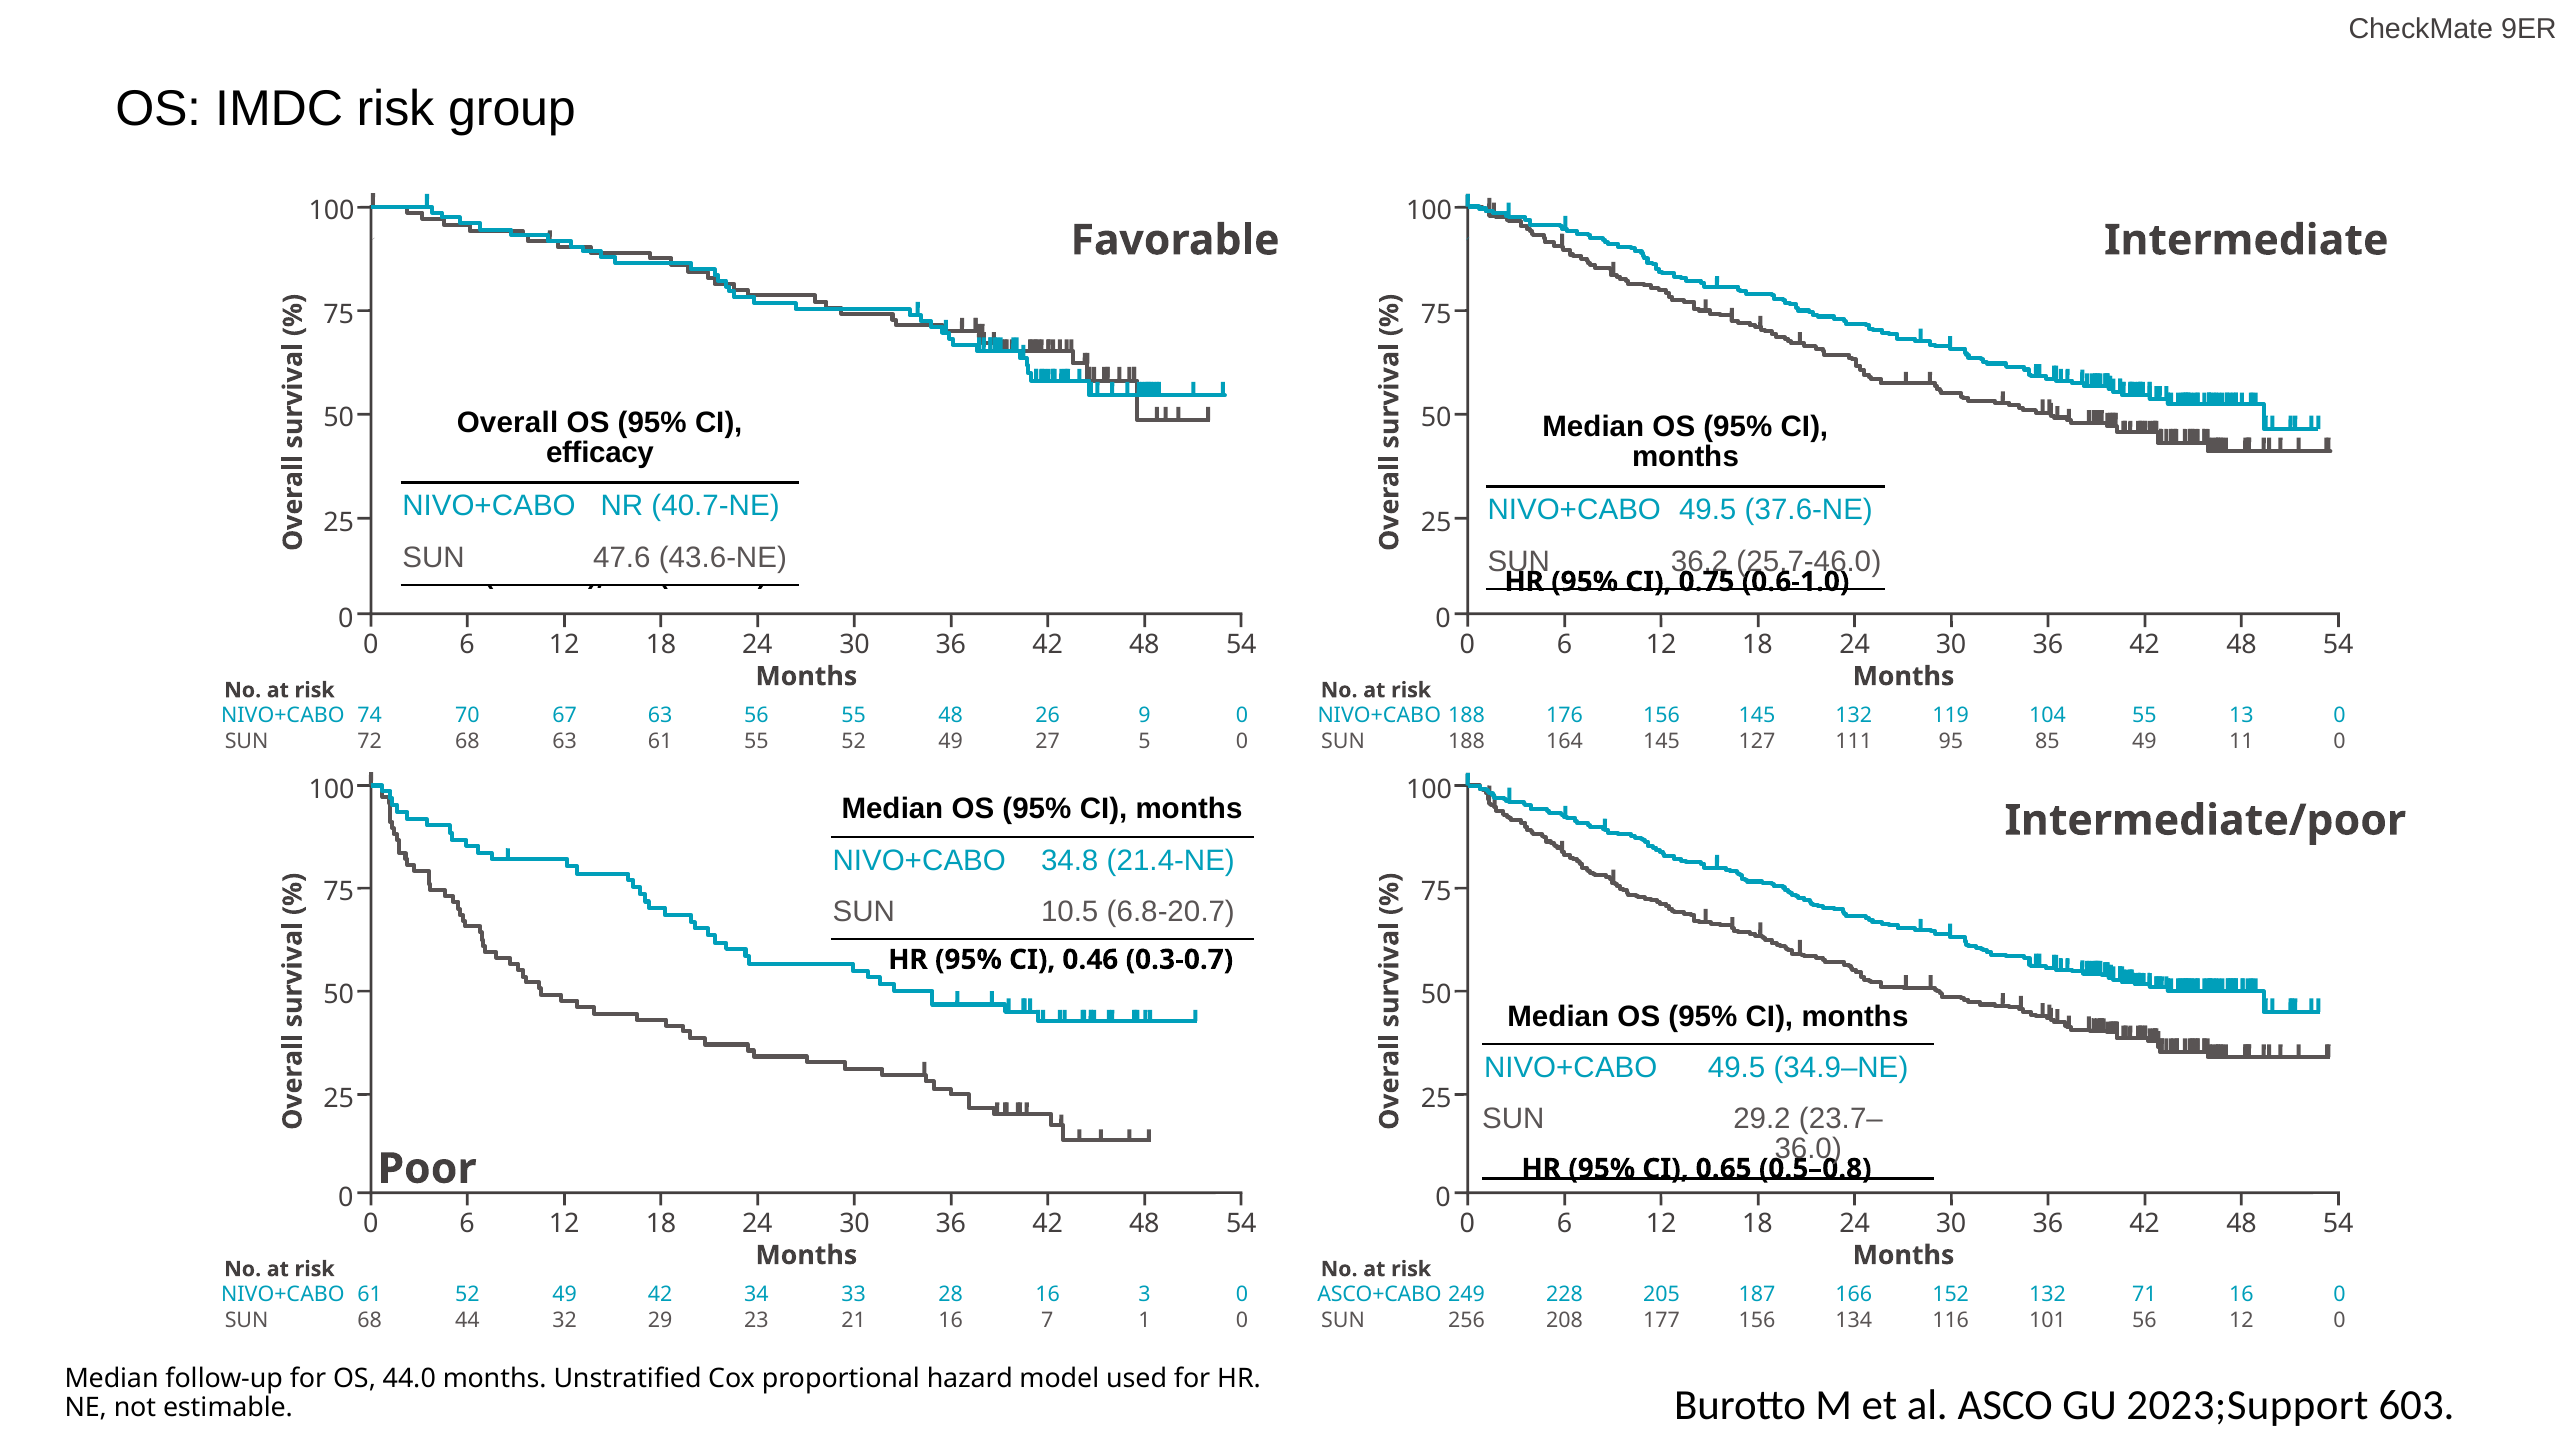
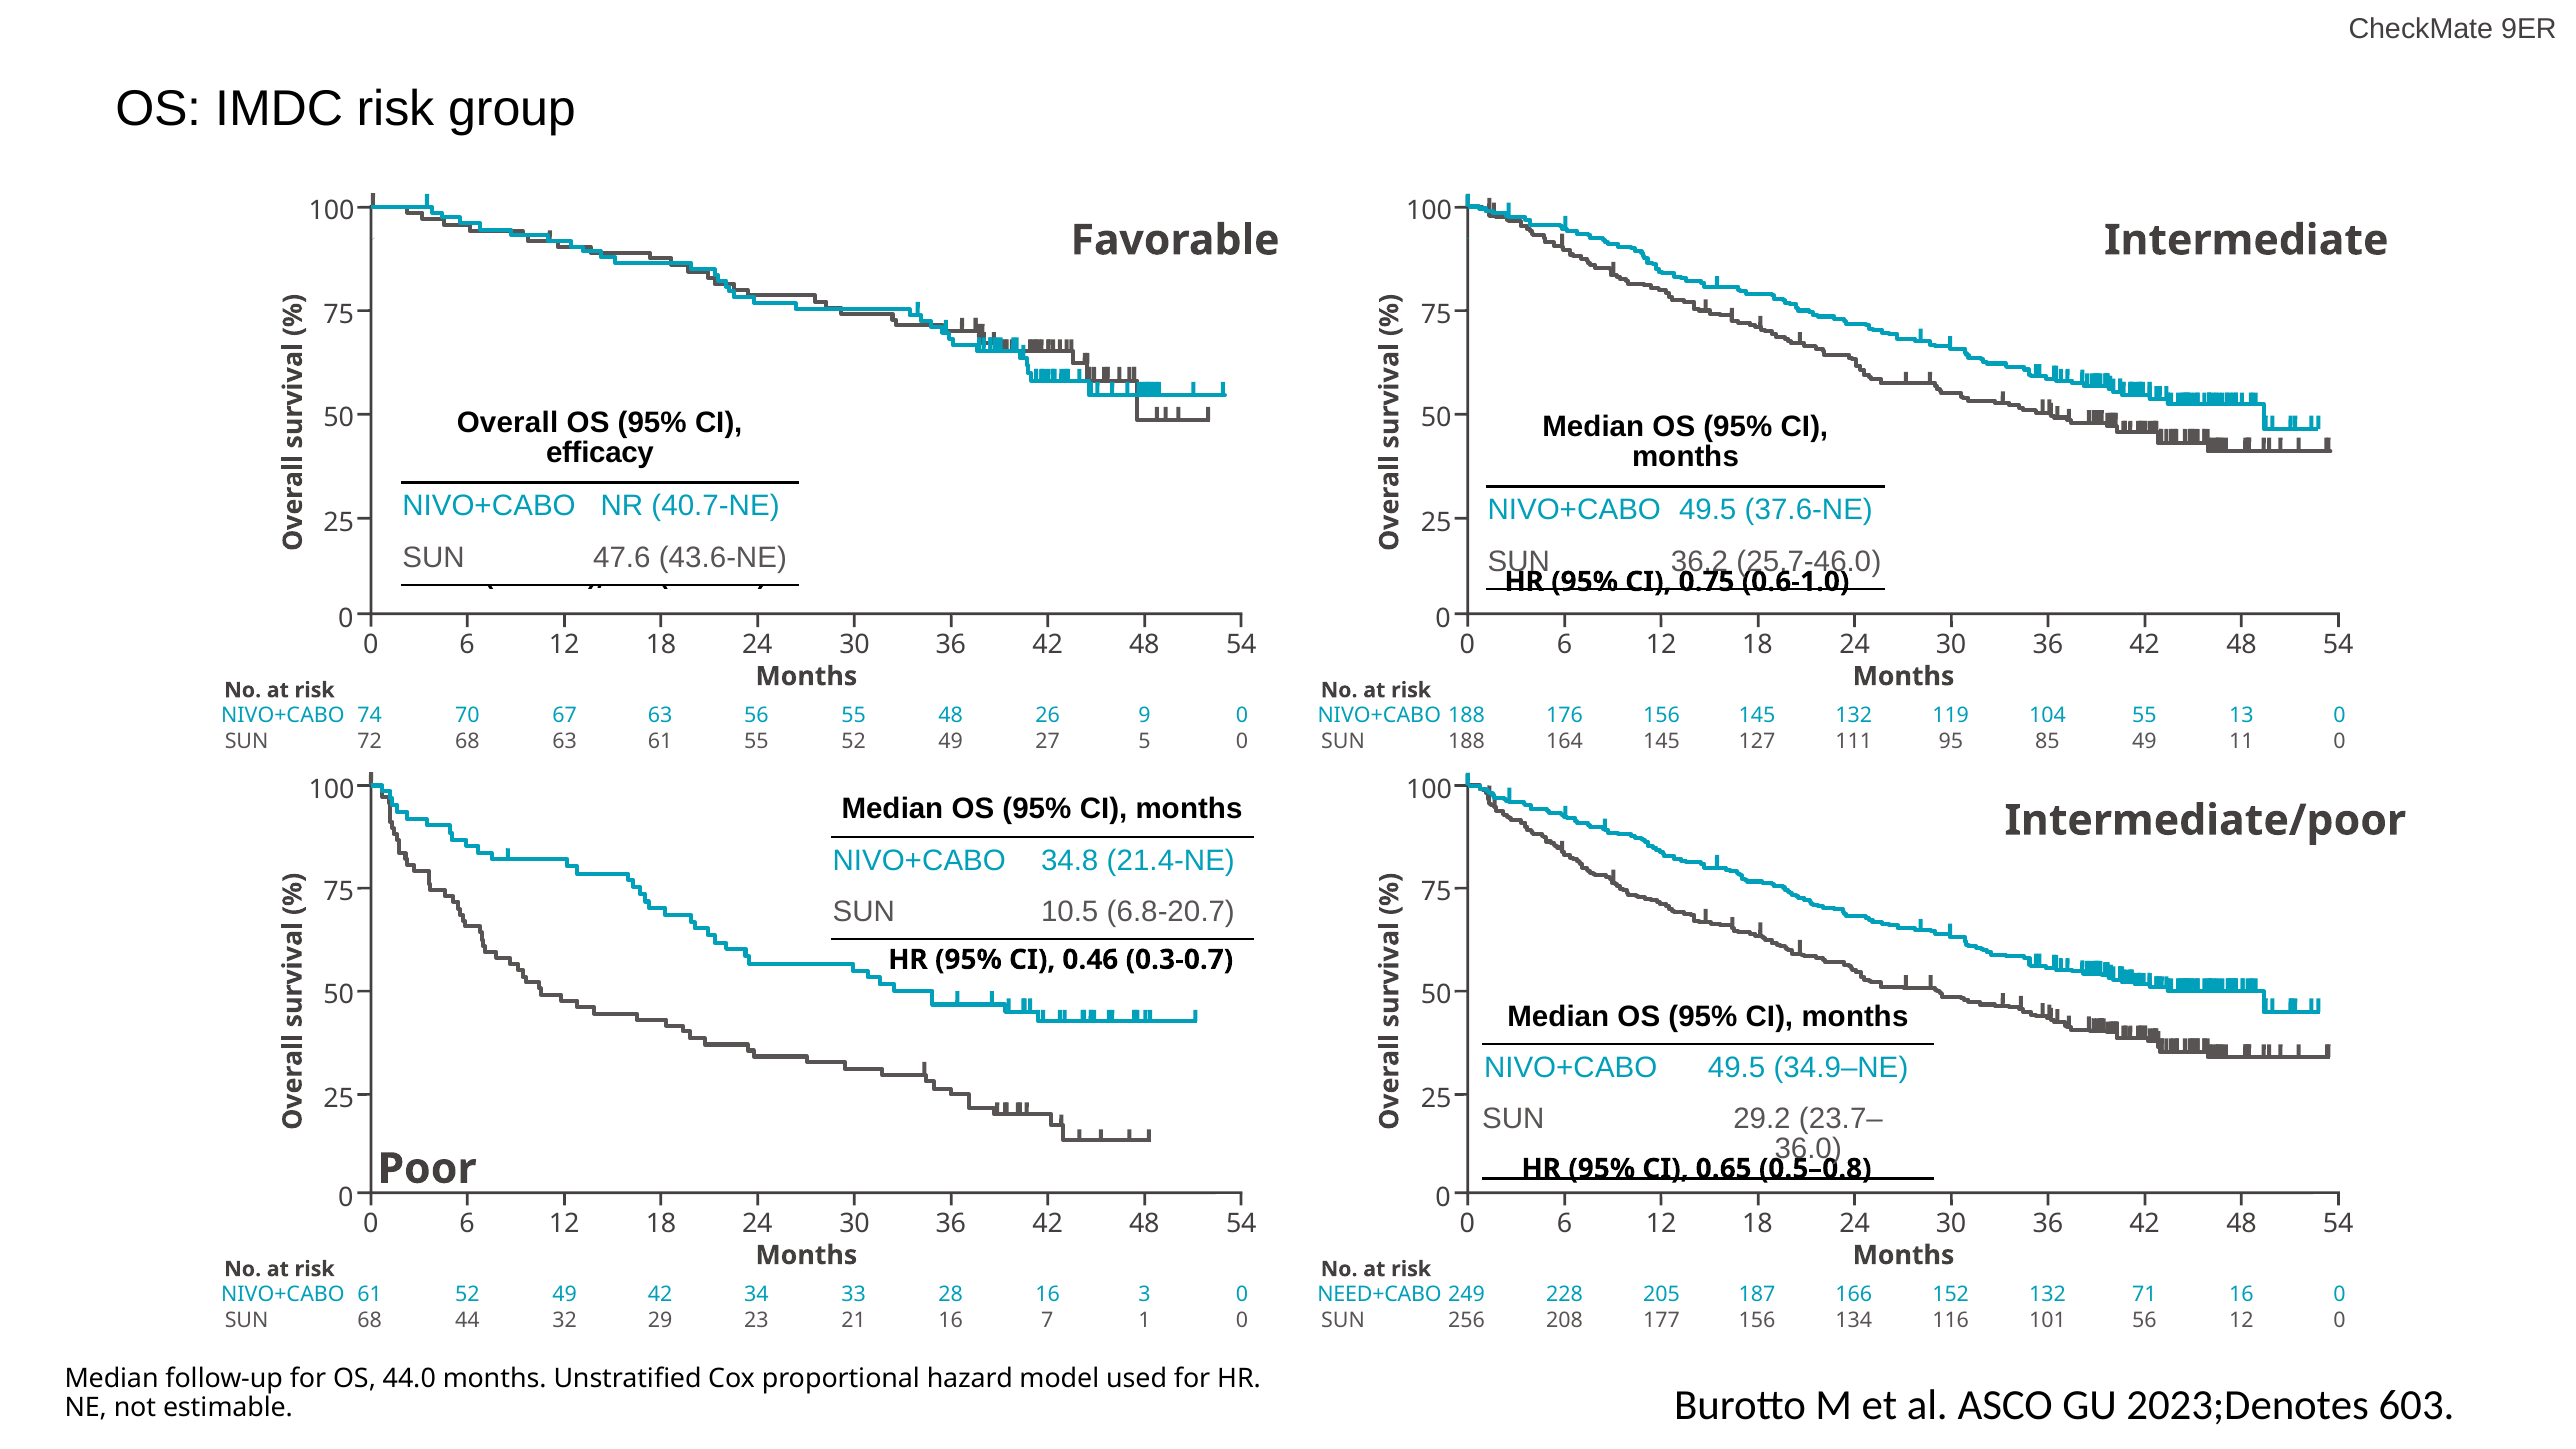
ASCO+CABO: ASCO+CABO -> NEED+CABO (1379, 1295)
2023;Support: 2023;Support -> 2023;Denotes (2248, 1405)
